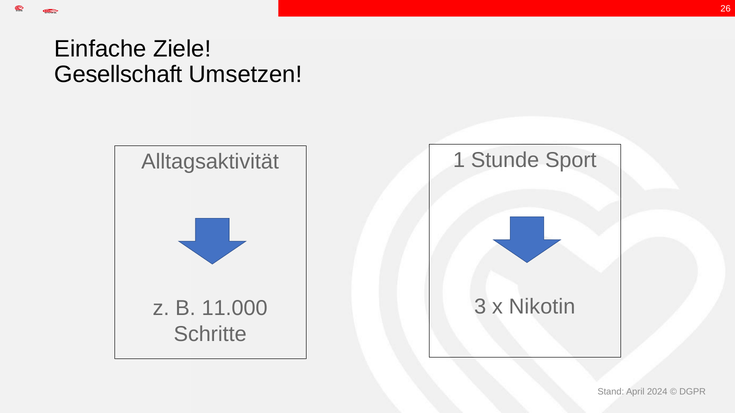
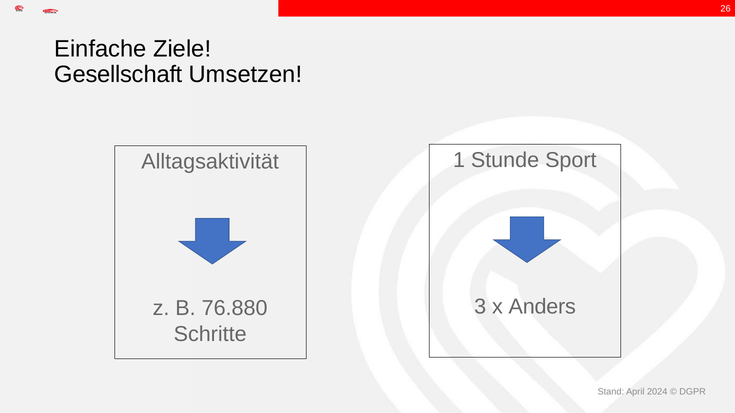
Nikotin: Nikotin -> Anders (542, 307)
11.000: 11.000 -> 76.880 (235, 309)
